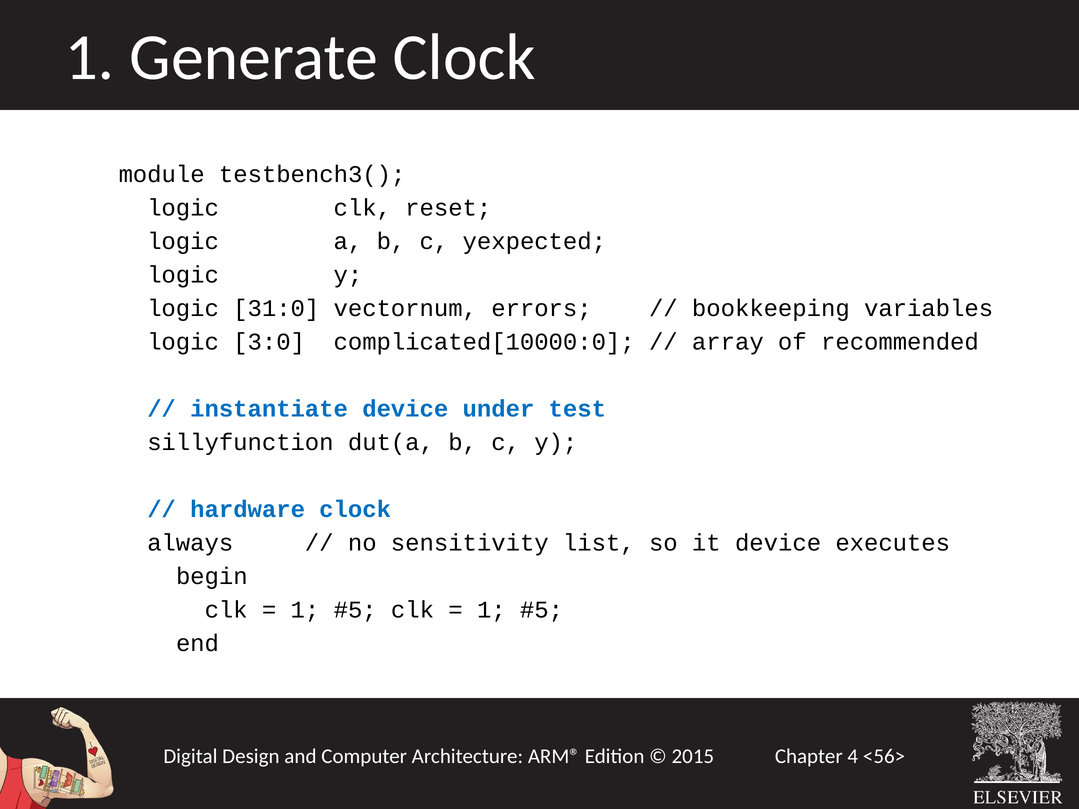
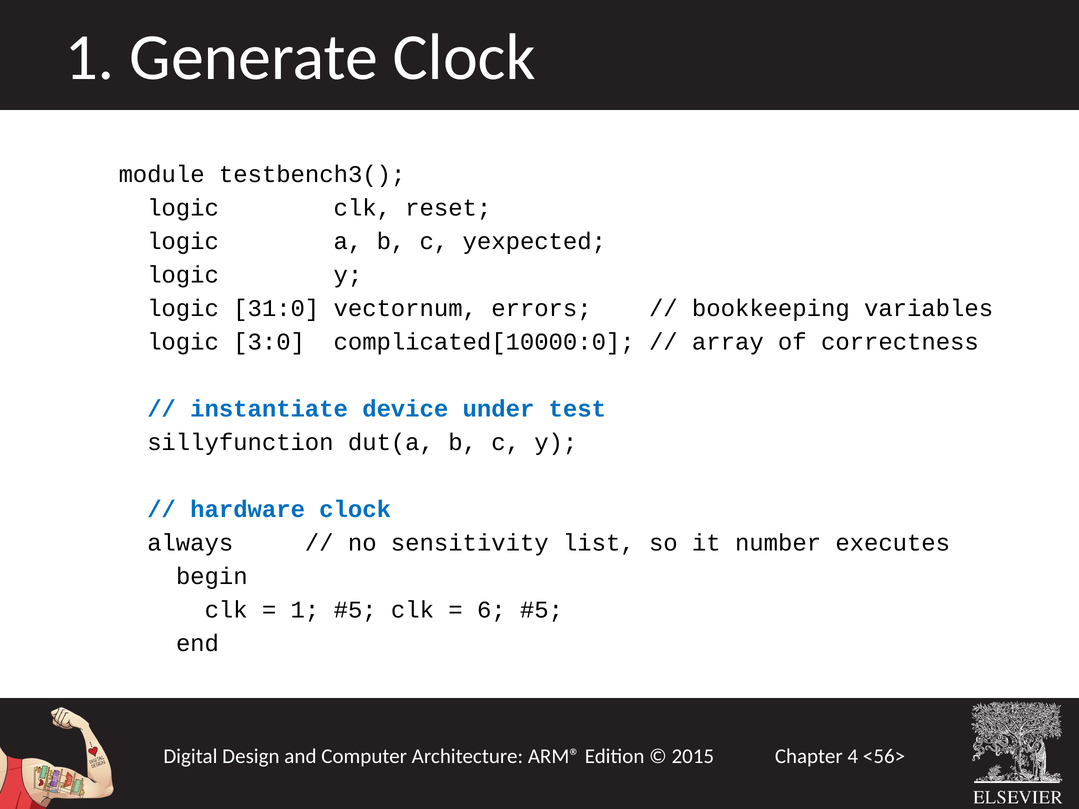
recommended: recommended -> correctness (900, 342)
it device: device -> number (778, 543)
1: 1 -> 6 (491, 610)
